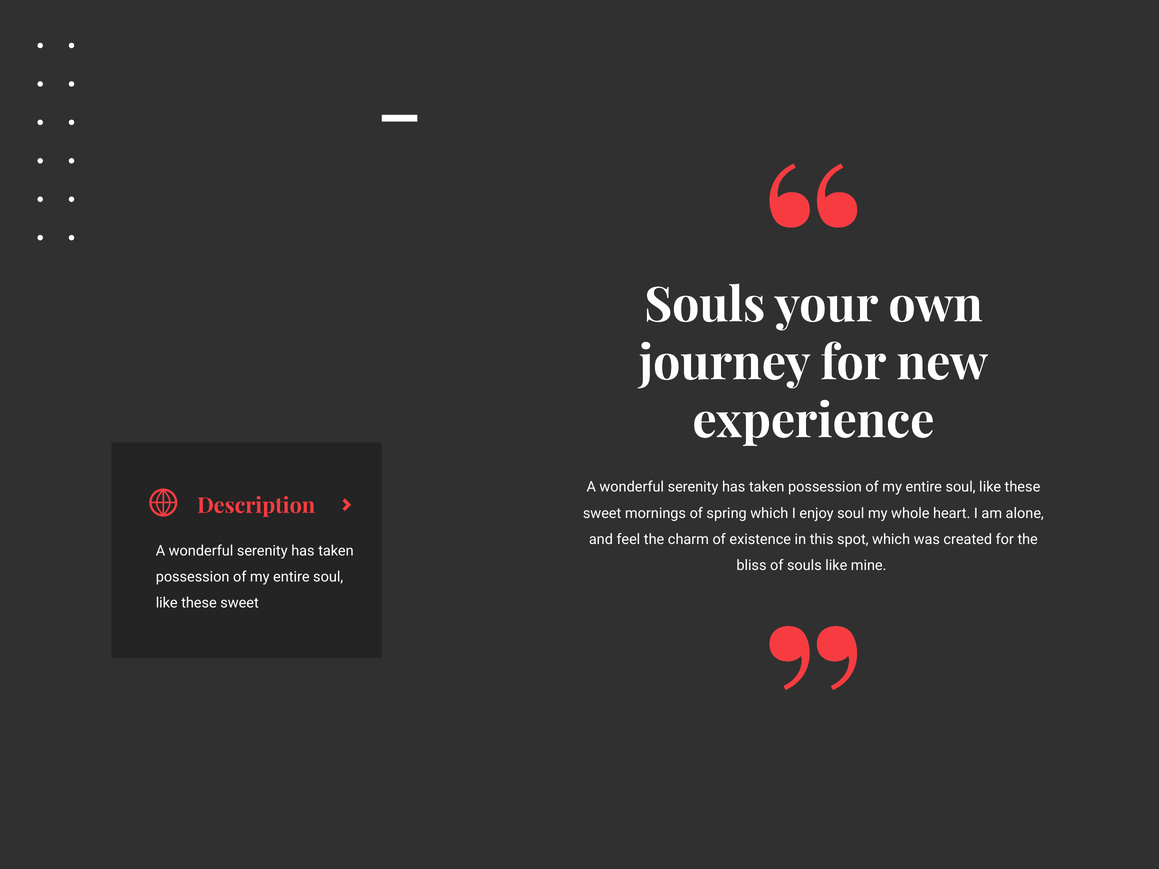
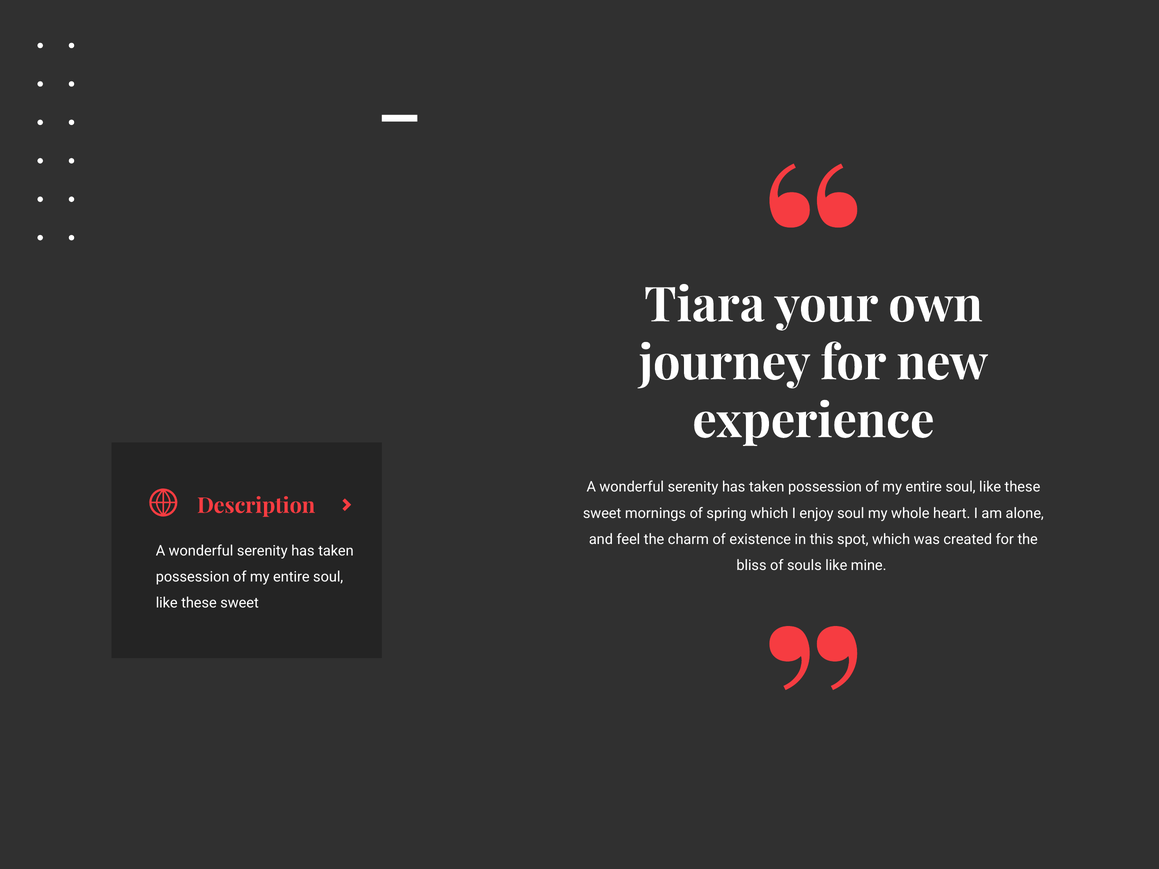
Souls: Souls -> Tiara (705, 306)
